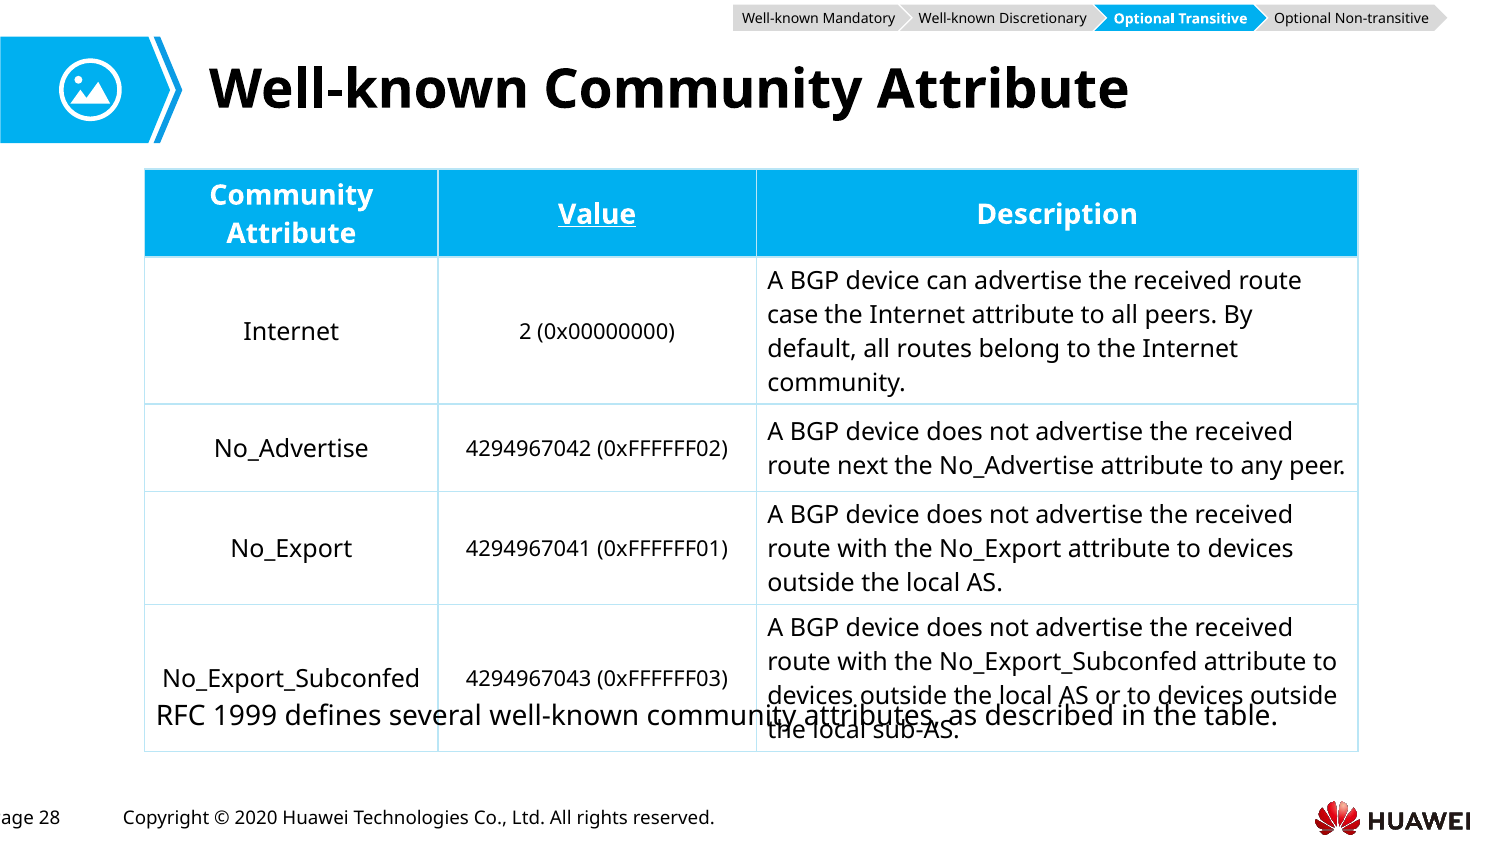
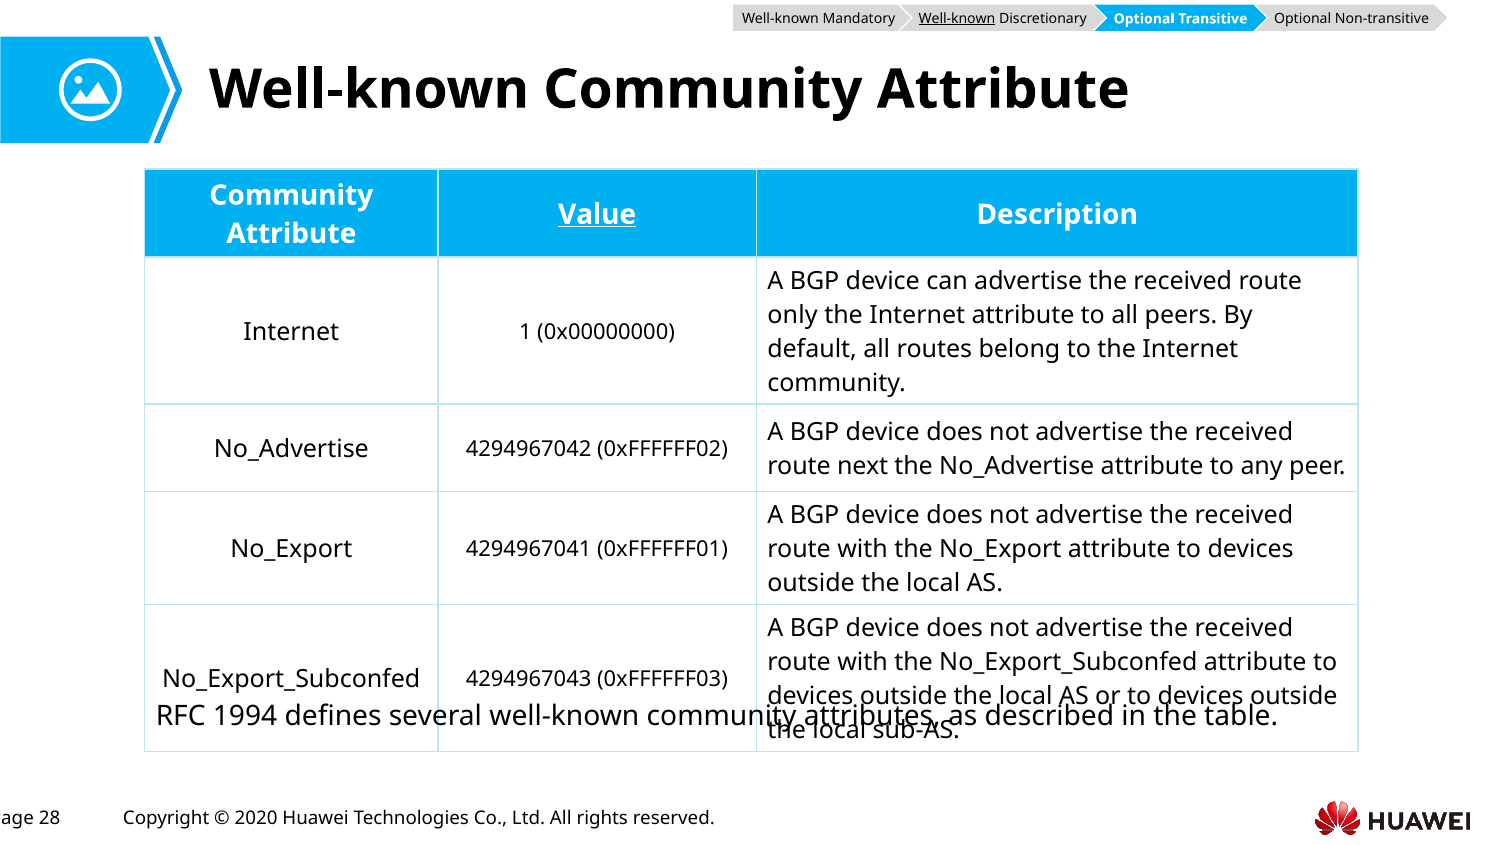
Well-known underline: none -> present (957, 19)
case: case -> only (793, 315)
2: 2 -> 1 (525, 332)
1999: 1999 -> 1994 (245, 717)
